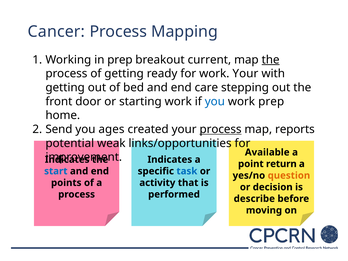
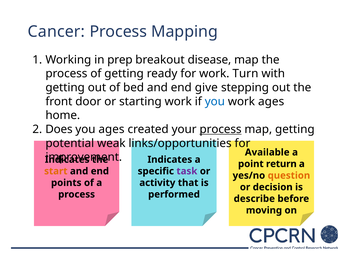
current: current -> disease (209, 60)
the underline: present -> none (271, 60)
work Your: Your -> Turn (245, 74)
care: care -> give (206, 88)
work prep: prep -> ages (271, 101)
Send: Send -> Does (59, 129)
map reports: reports -> getting (295, 129)
start colour: blue -> orange (56, 171)
task colour: blue -> purple (187, 171)
